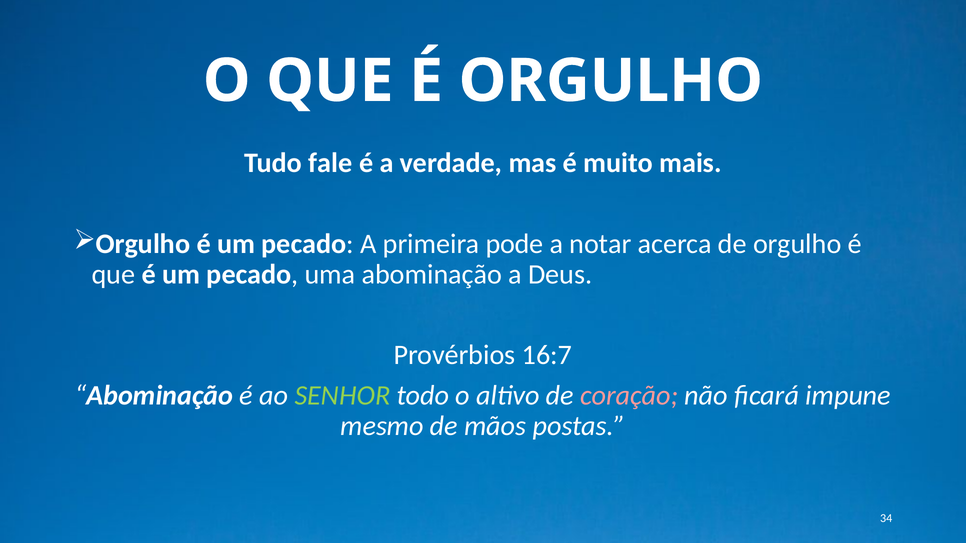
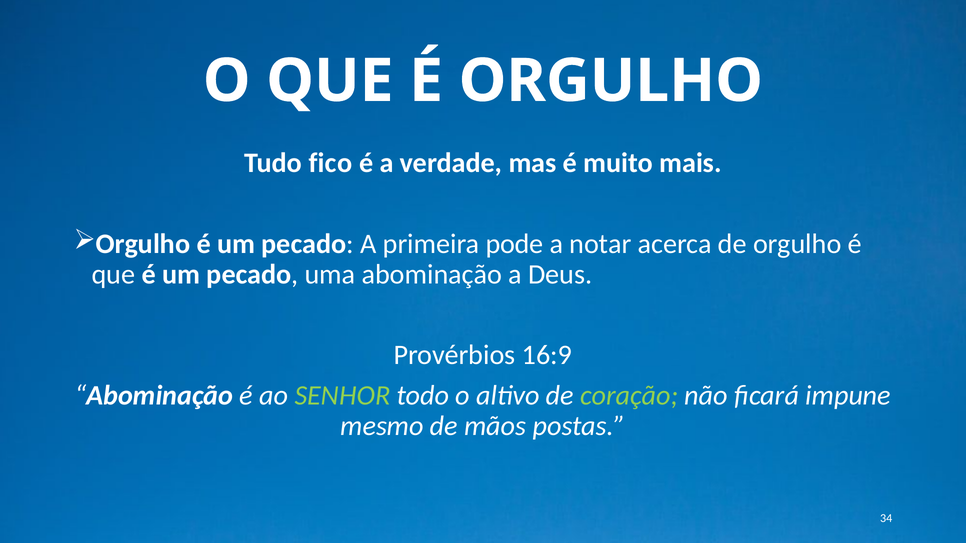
fale: fale -> fico (330, 163)
16:7: 16:7 -> 16:9 (547, 355)
coração colour: pink -> light green (629, 396)
